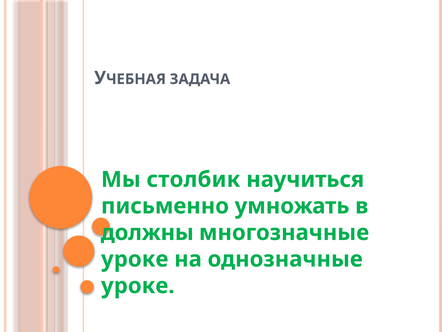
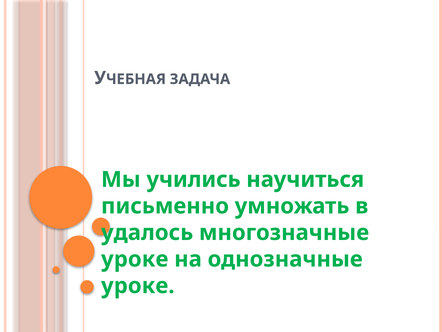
столбик: столбик -> учились (194, 179)
должны: должны -> удалось (147, 232)
